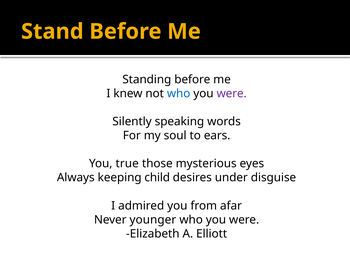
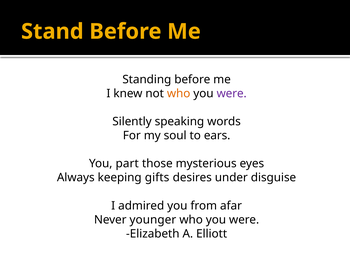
who colour: blue -> orange (179, 93)
true: true -> part (127, 163)
child: child -> gifts (157, 177)
